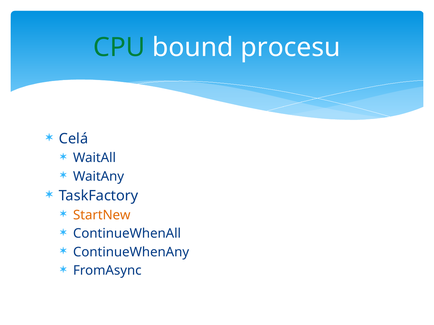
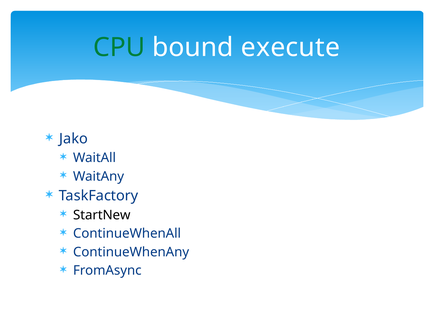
procesu: procesu -> execute (290, 48)
Celá: Celá -> Jako (73, 139)
StartNew colour: orange -> black (102, 215)
